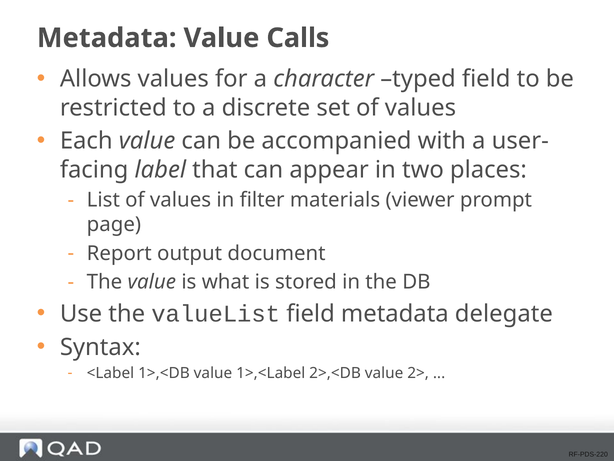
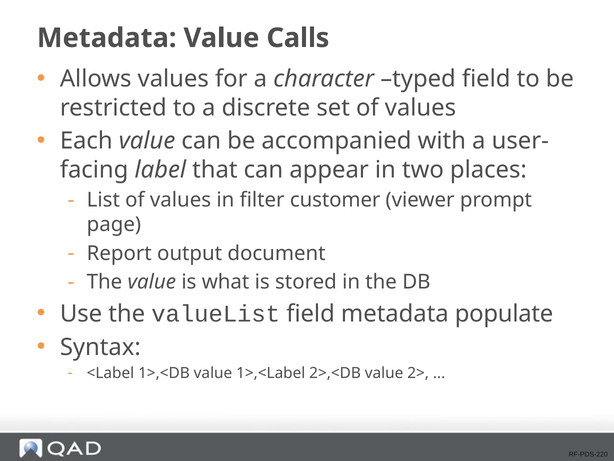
materials: materials -> customer (335, 200)
delegate: delegate -> populate (504, 313)
